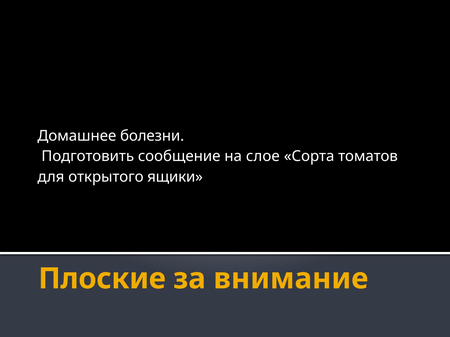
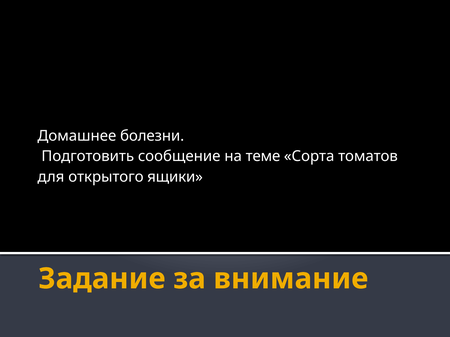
слое: слое -> теме (263, 157)
Плоские: Плоские -> Задание (102, 279)
